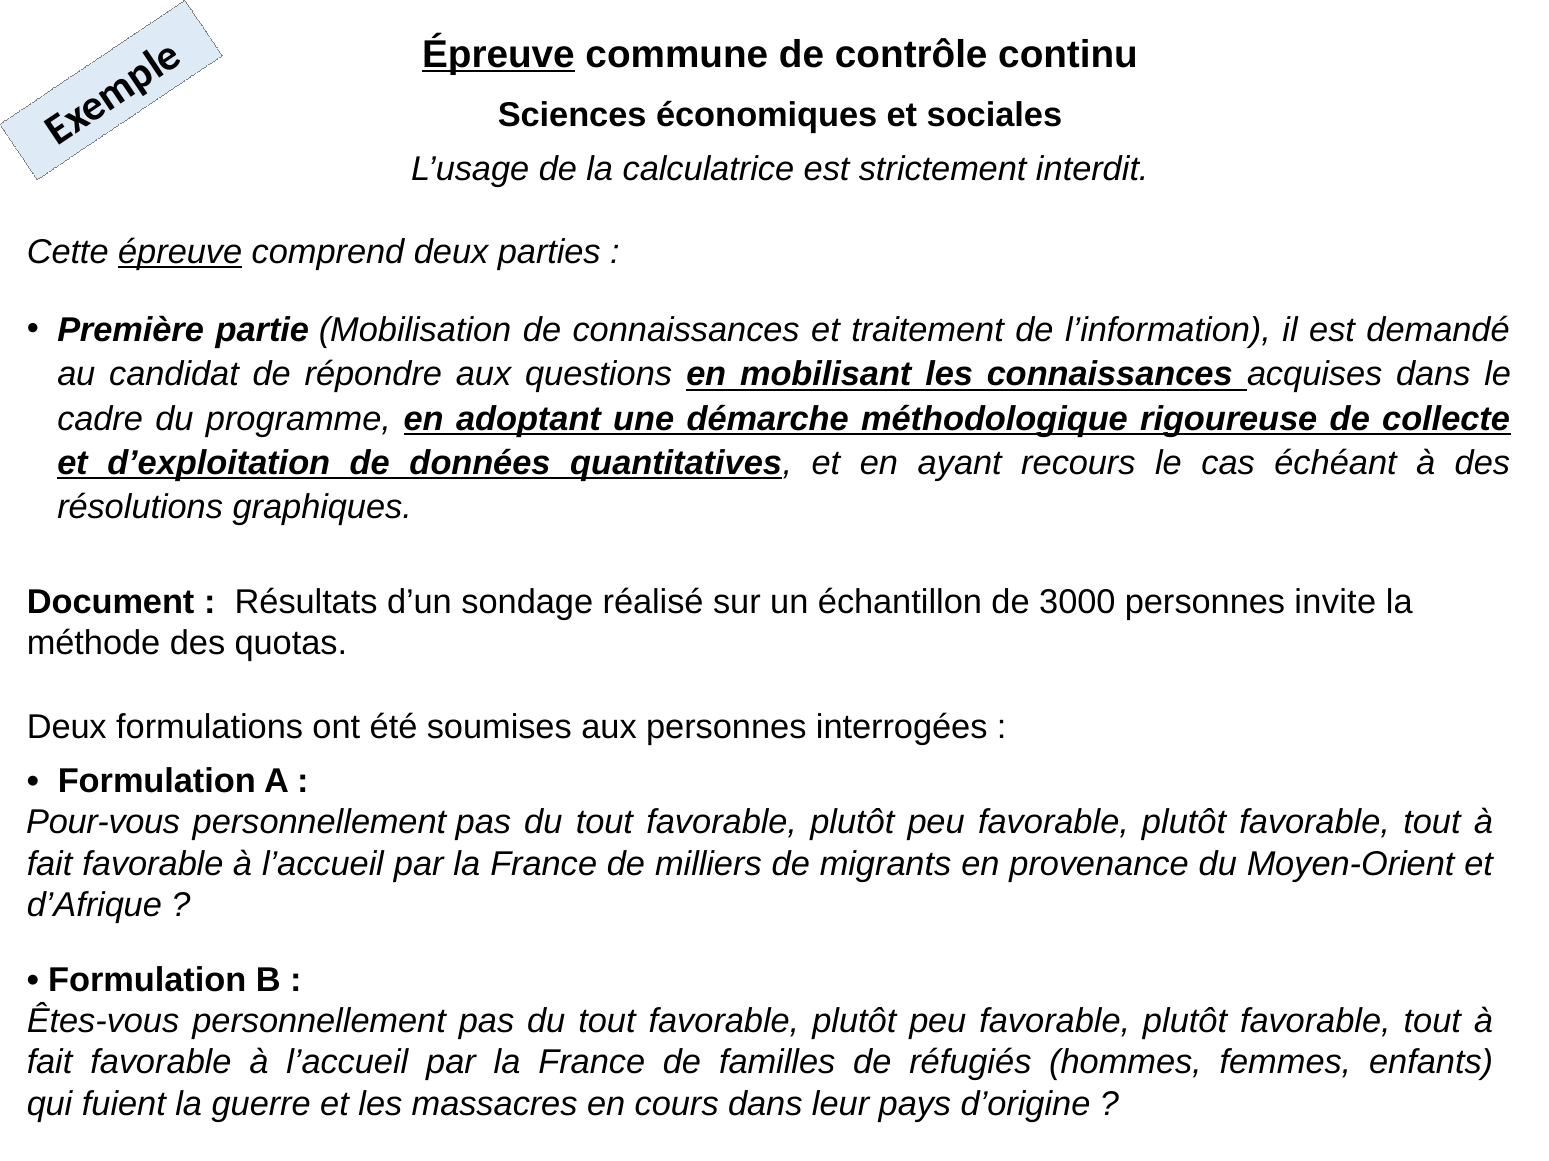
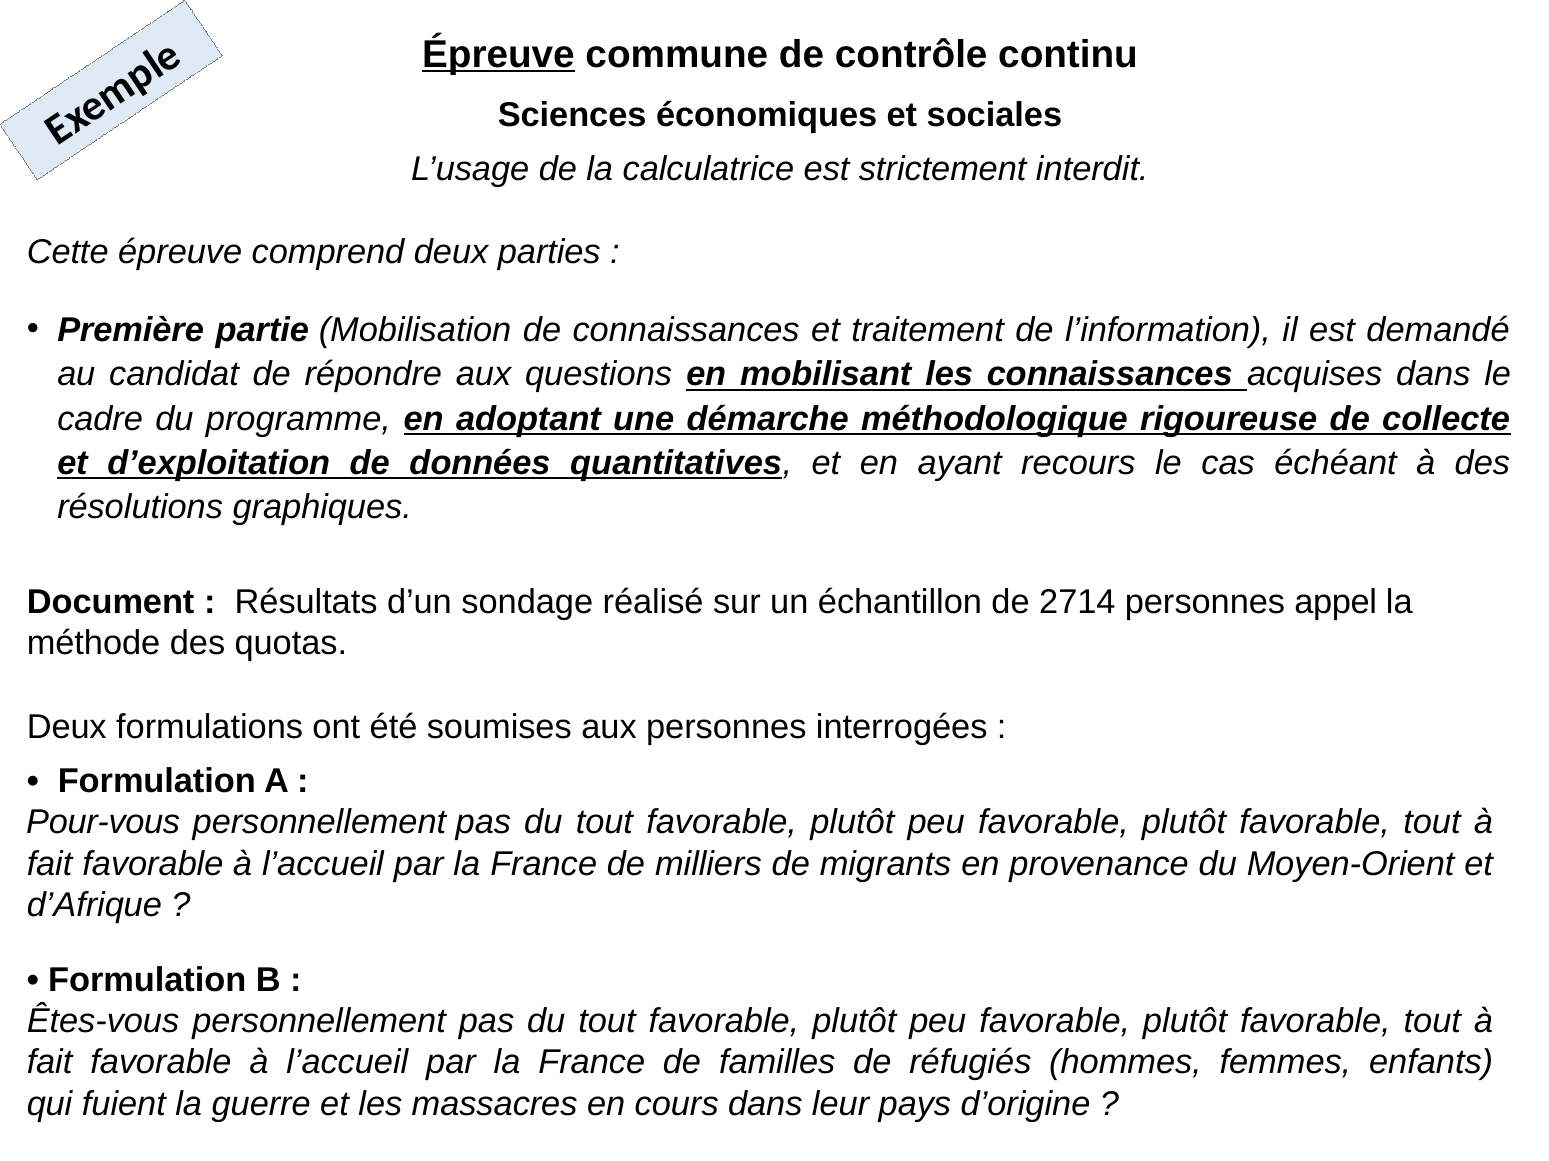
épreuve underline: present -> none (180, 252)
3000: 3000 -> 2714 (1077, 602)
invite: invite -> appel (1336, 602)
